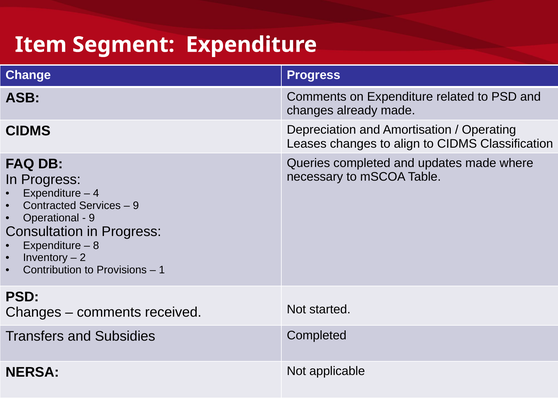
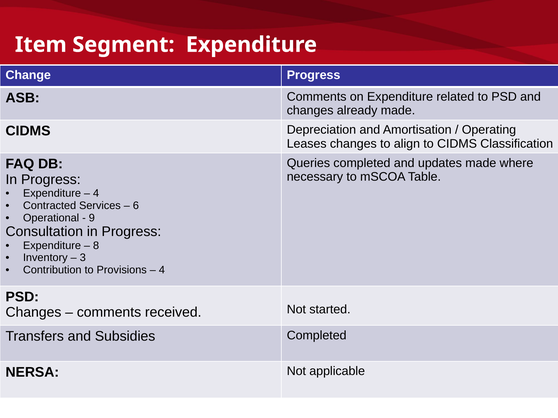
9: 9 -> 6 (136, 206)
2: 2 -> 3 (83, 258)
1: 1 -> 4 (162, 270)
